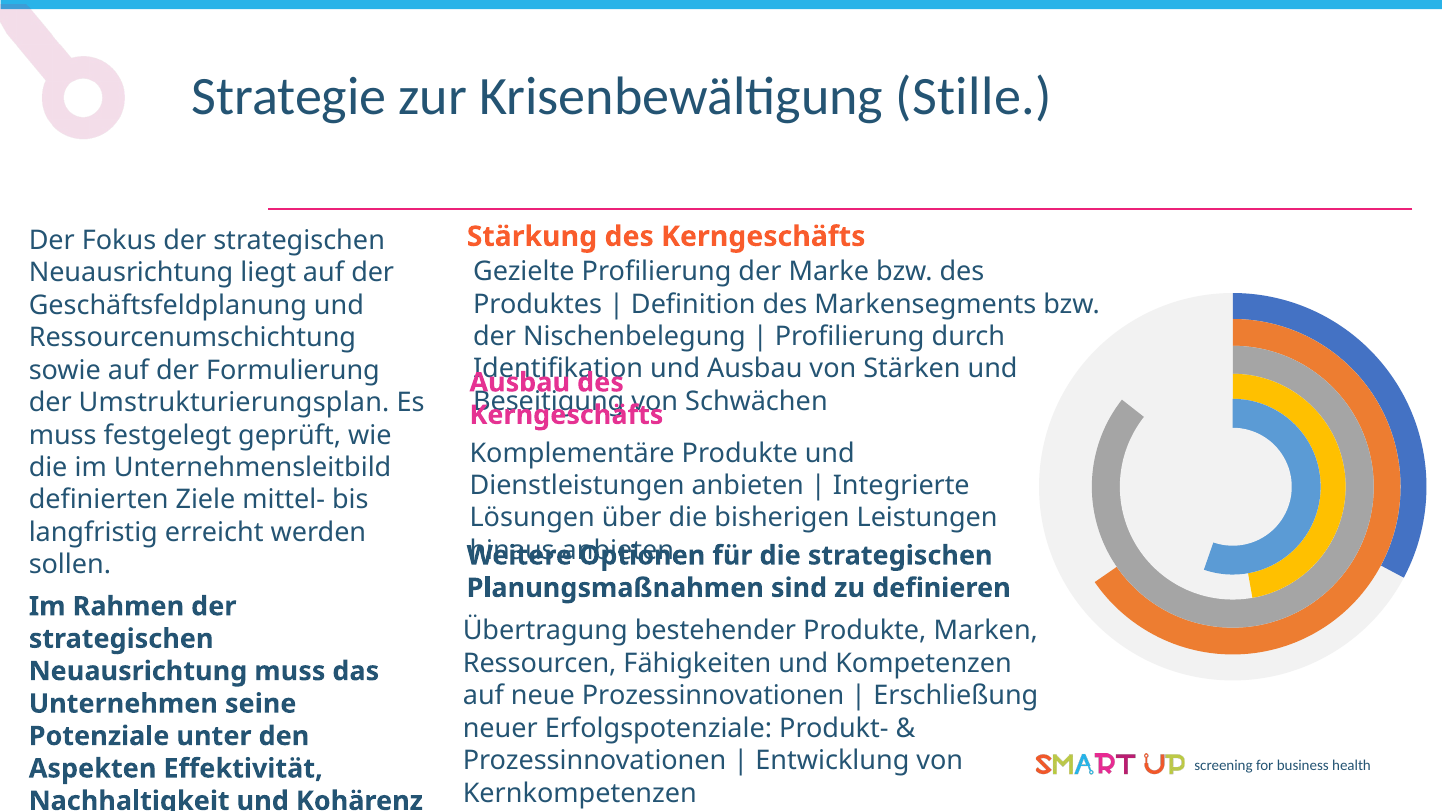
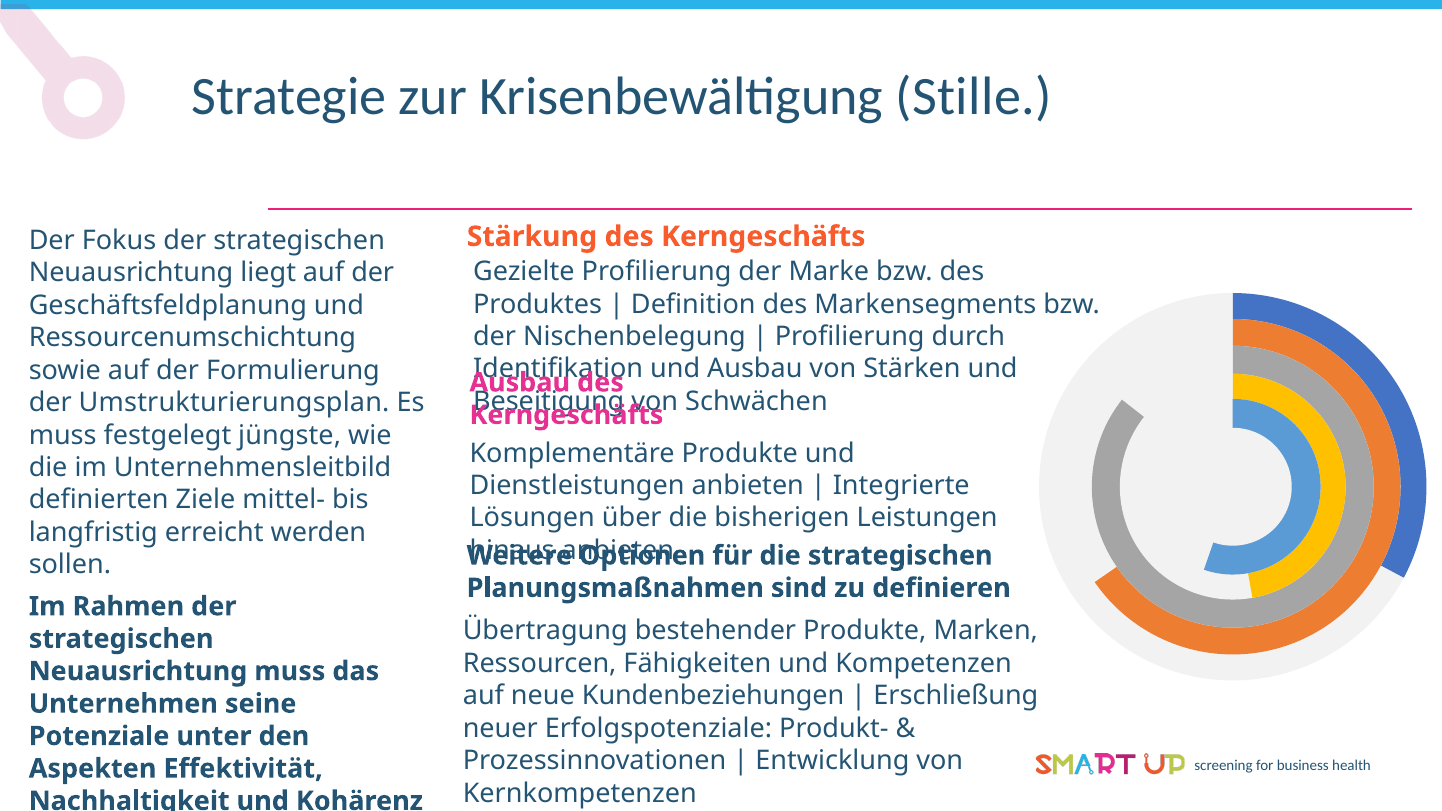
geprüft: geprüft -> jüngste (290, 435)
neue Prozessinnovationen: Prozessinnovationen -> Kundenbeziehungen (713, 696)
